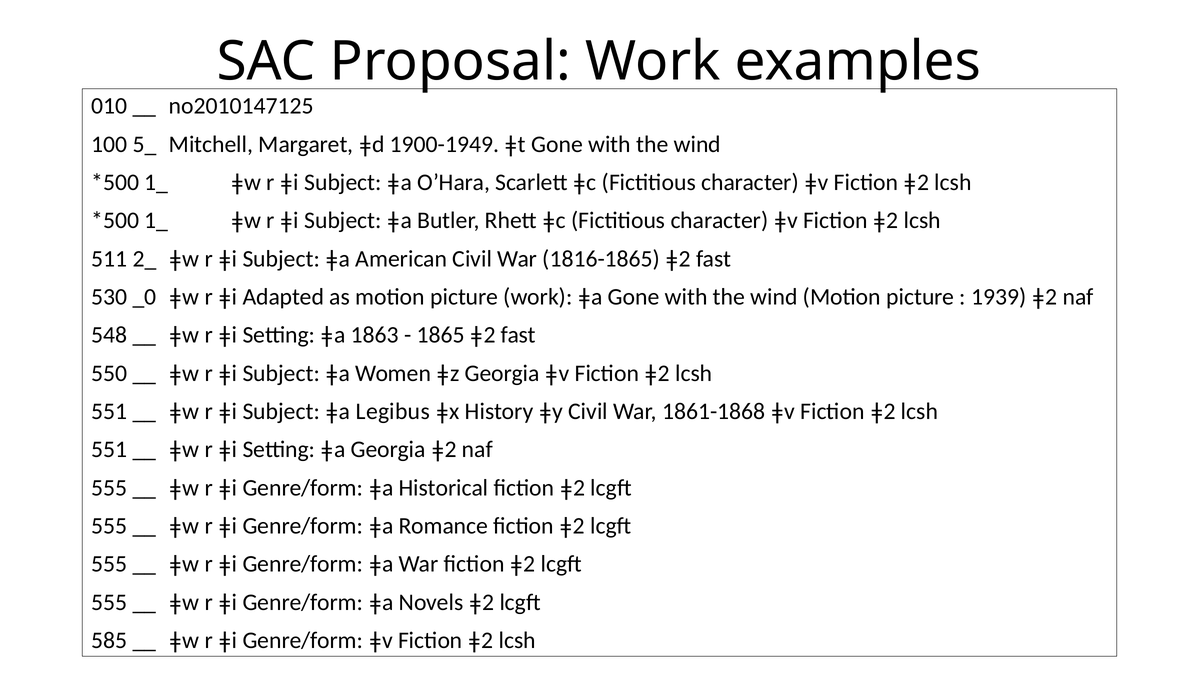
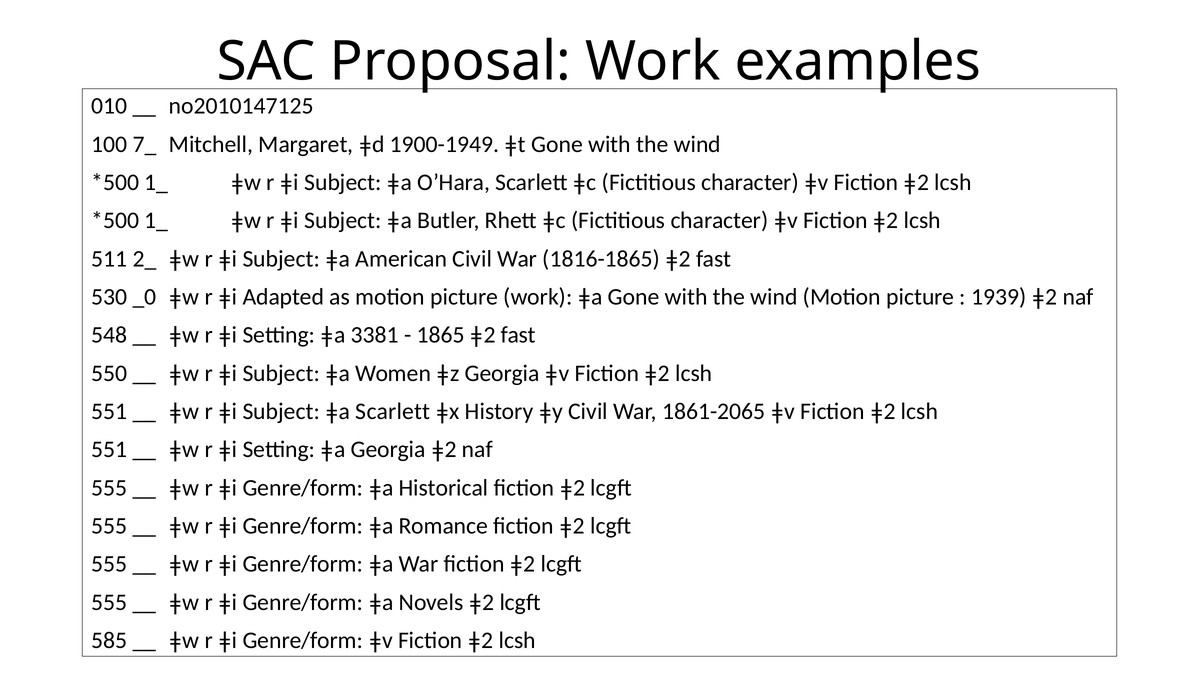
5_: 5_ -> 7_ (145, 144)
1863: 1863 -> 3381 (375, 335)
ǂa Legibus: Legibus -> Scarlett (393, 411)
1861-1868: 1861-1868 -> 1861-2065 (714, 411)
